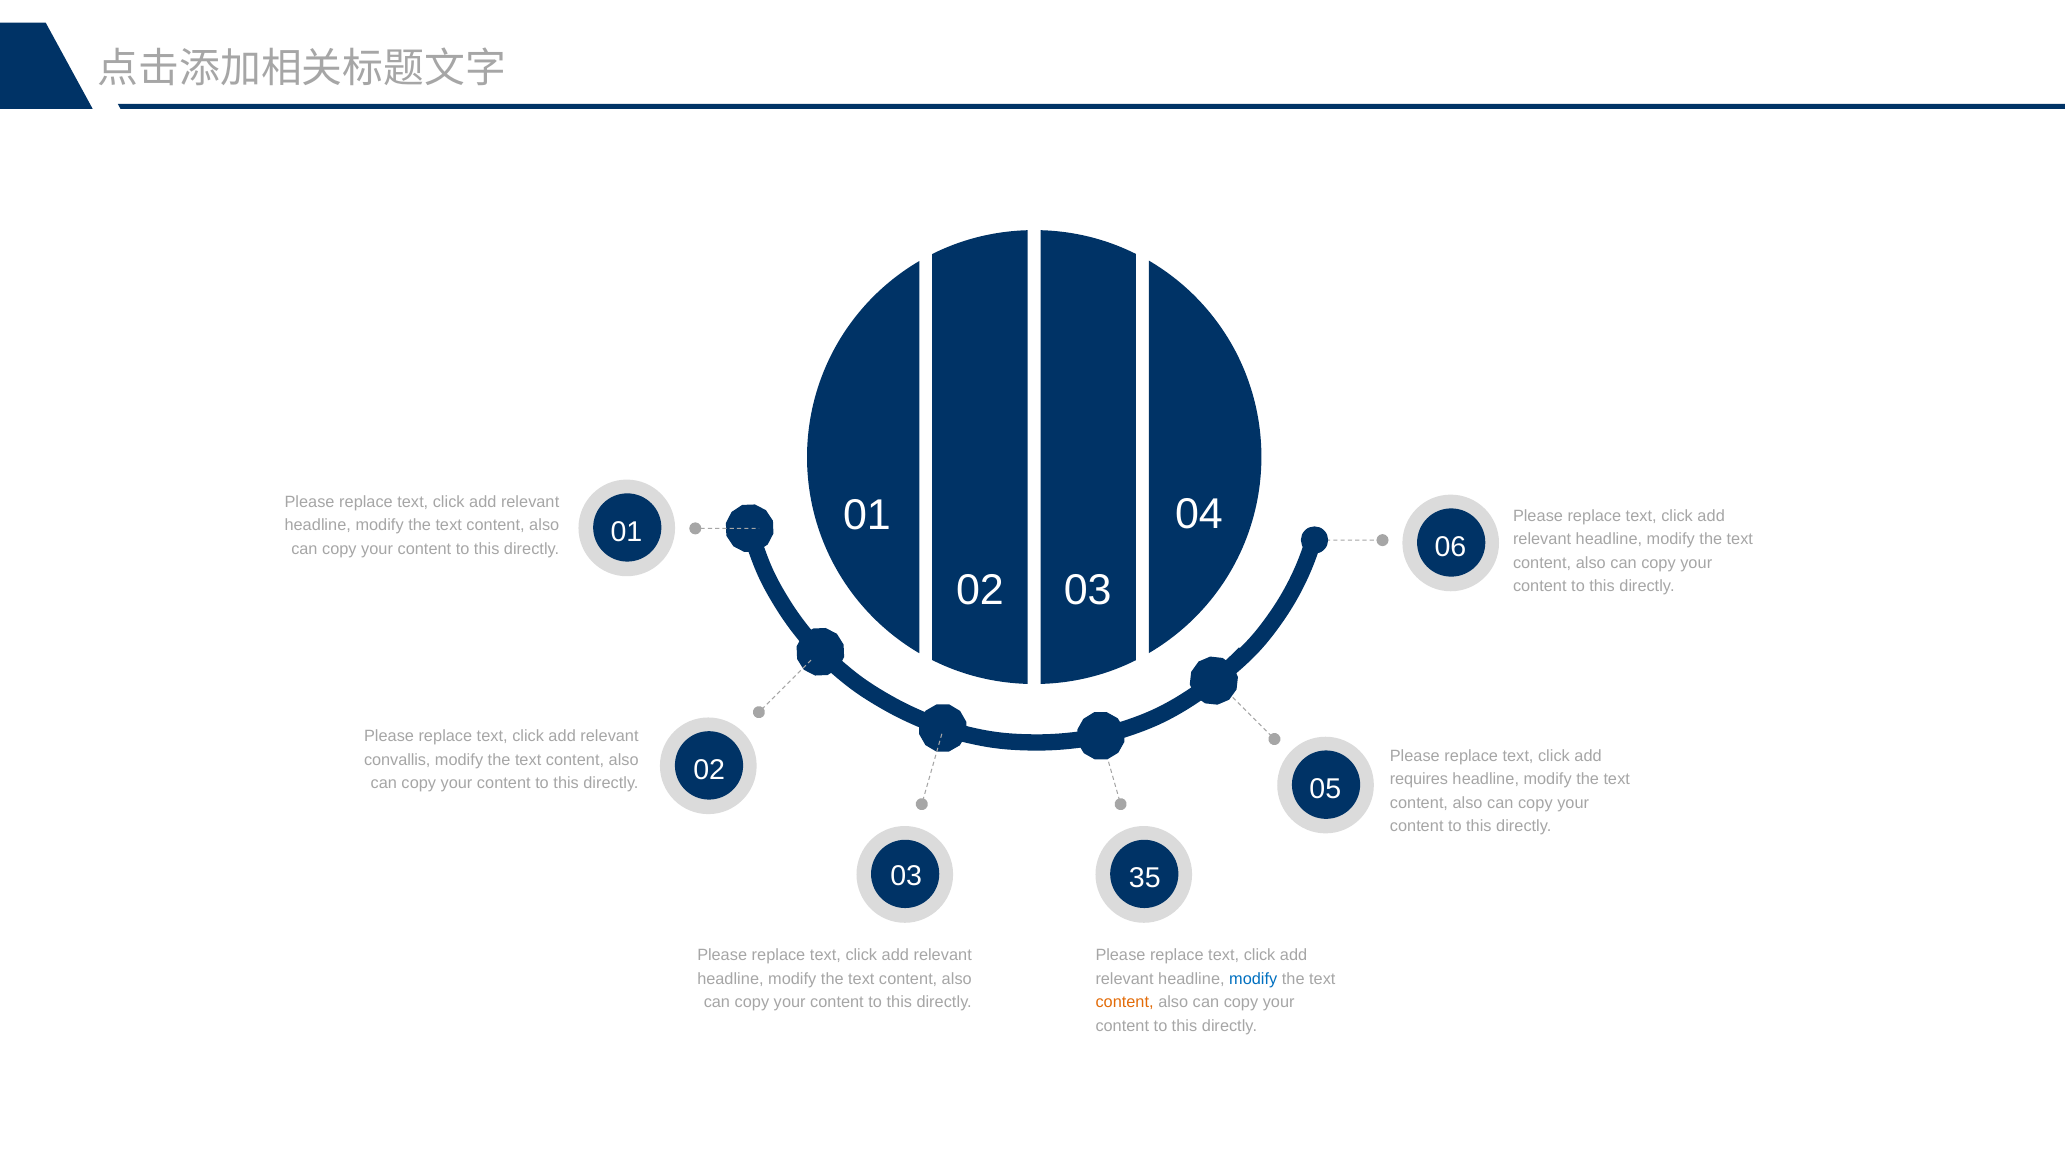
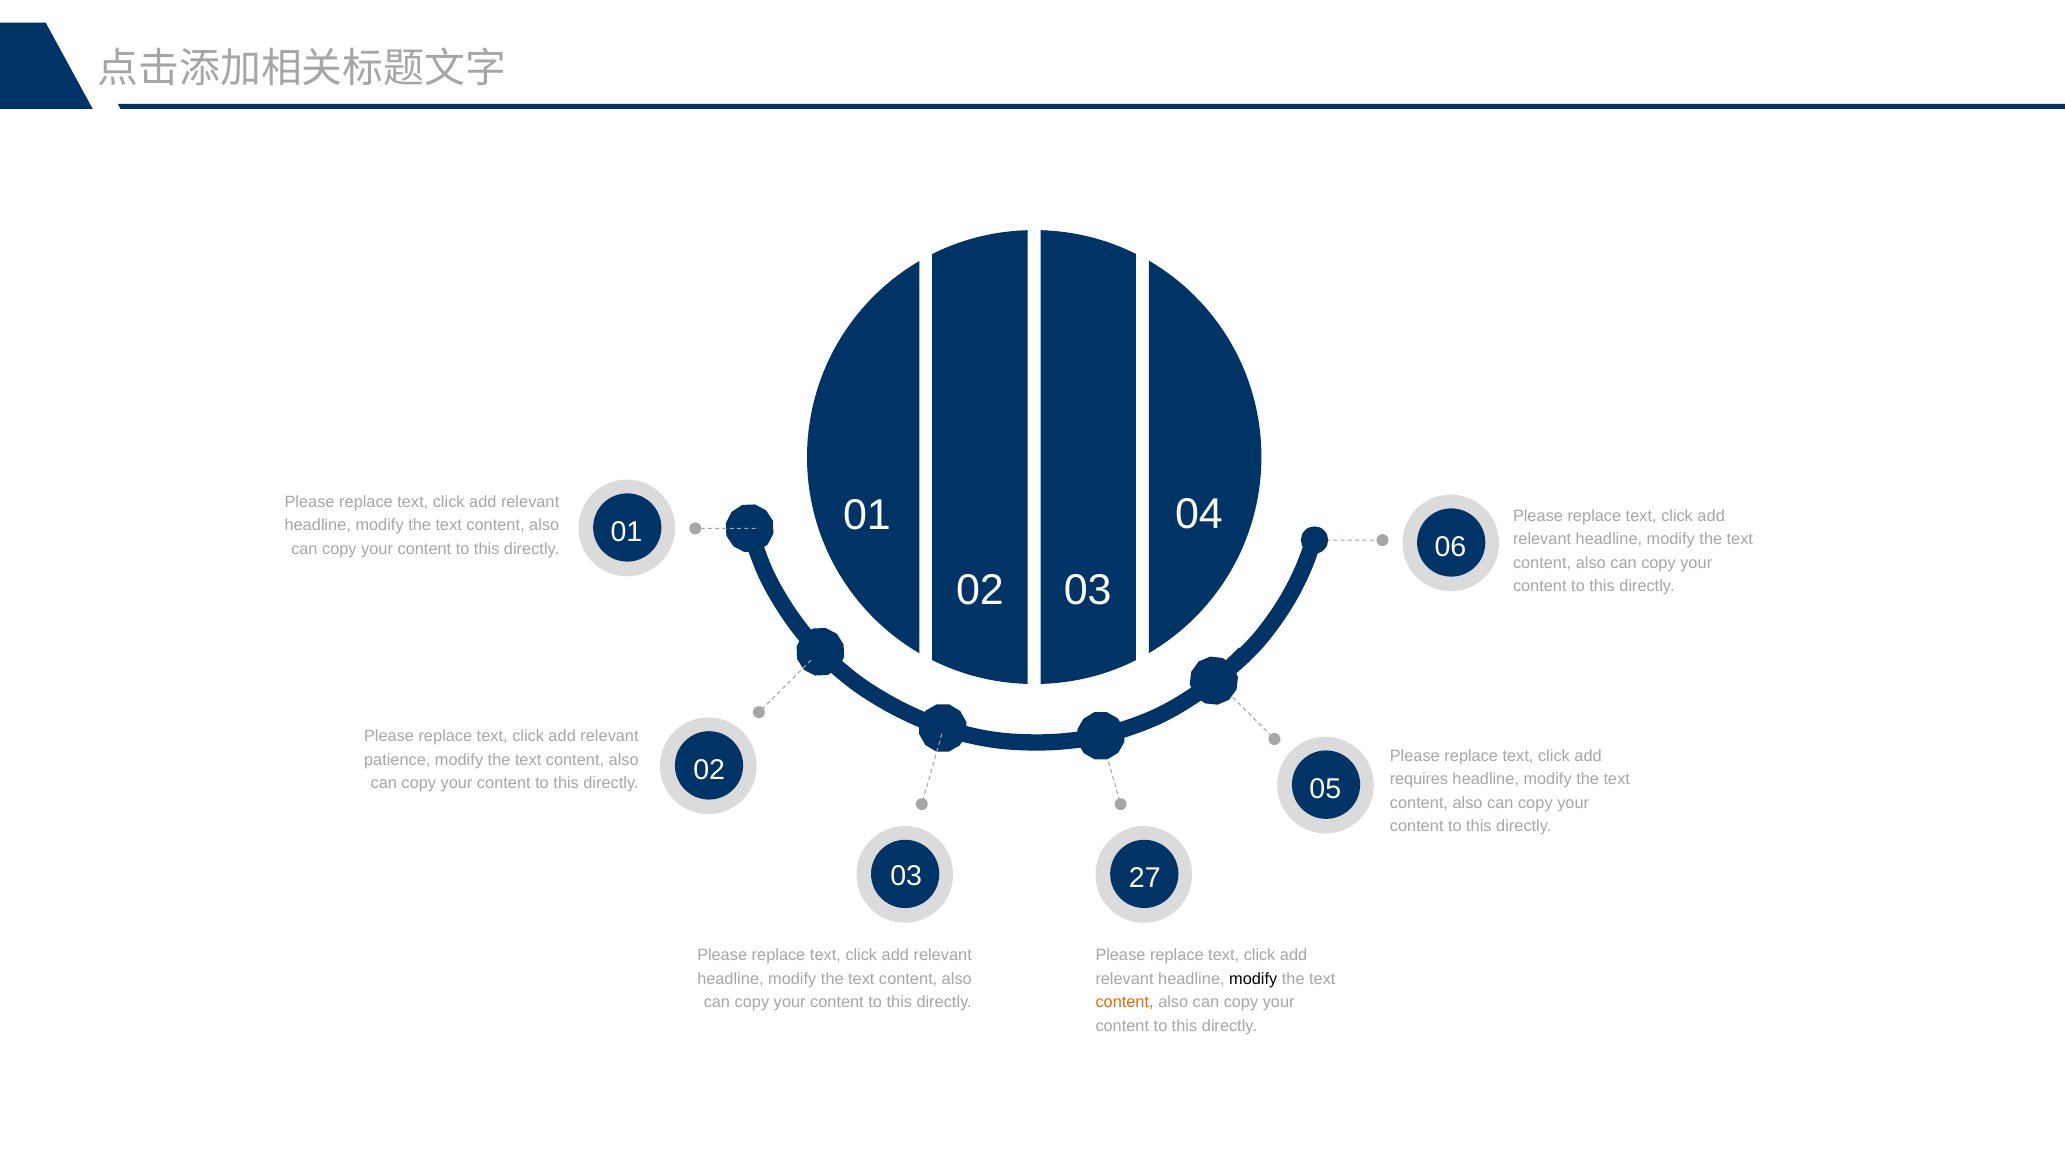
convallis: convallis -> patience (397, 759)
35: 35 -> 27 (1145, 877)
modify colour: blue -> black (1253, 978)
